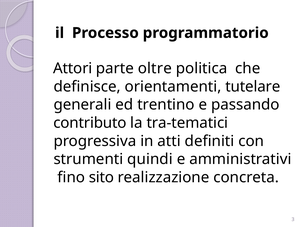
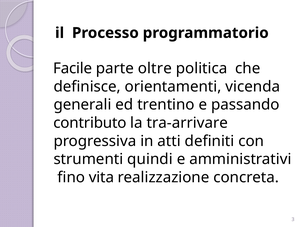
Attori: Attori -> Facile (73, 68)
tutelare: tutelare -> vicenda (253, 87)
tra-tematici: tra-tematici -> tra-arrivare (187, 123)
sito: sito -> vita (101, 178)
